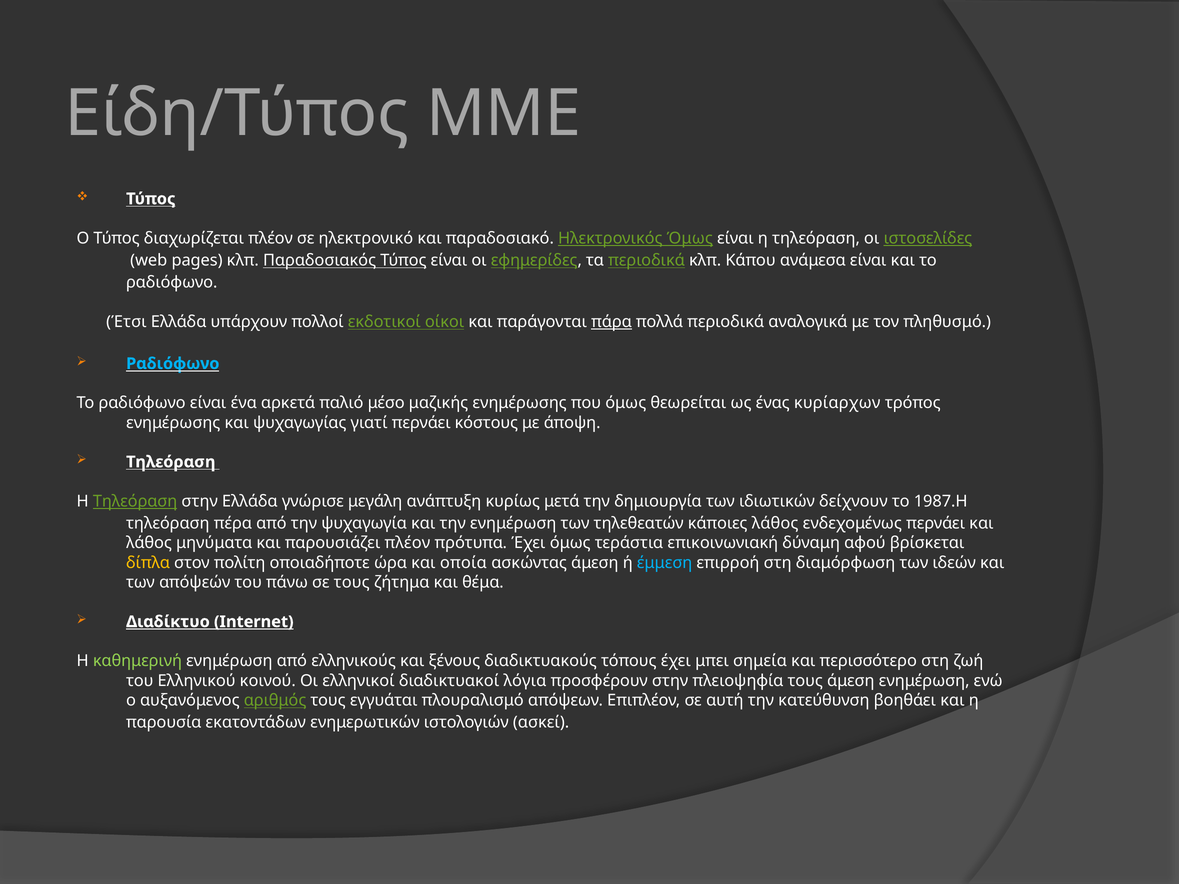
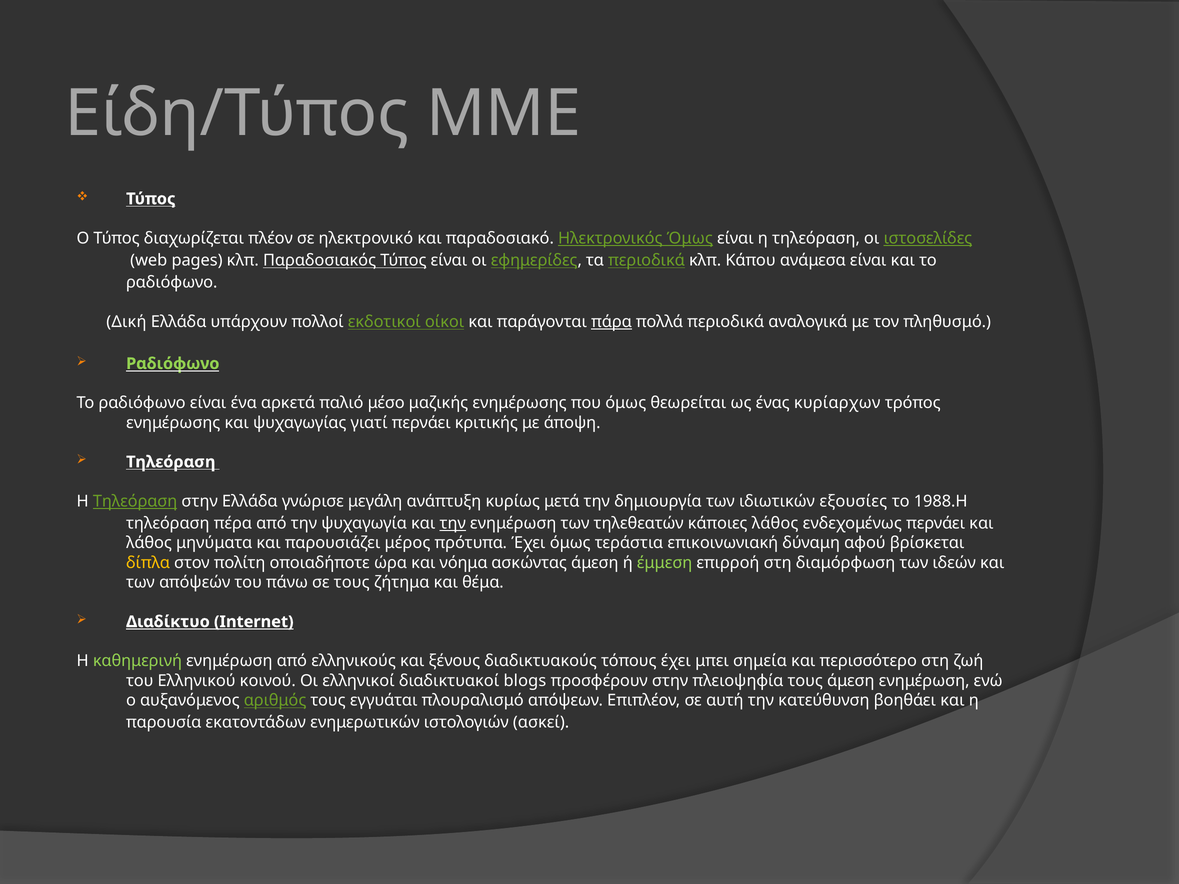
Έτσι: Έτσι -> Δική (126, 322)
Ραδιόφωνο colour: light blue -> light green (173, 364)
κόστους: κόστους -> κριτικής (486, 423)
δείχνουν: δείχνουν -> εξουσίες (853, 501)
1987.Η: 1987.Η -> 1988.Η (941, 501)
την underline: none -> present (453, 524)
παρουσιάζει πλέον: πλέον -> μέρος (407, 543)
οποία: οποία -> νόημα (464, 563)
έμμεση colour: light blue -> light green (665, 563)
λόγια: λόγια -> blogs (525, 681)
